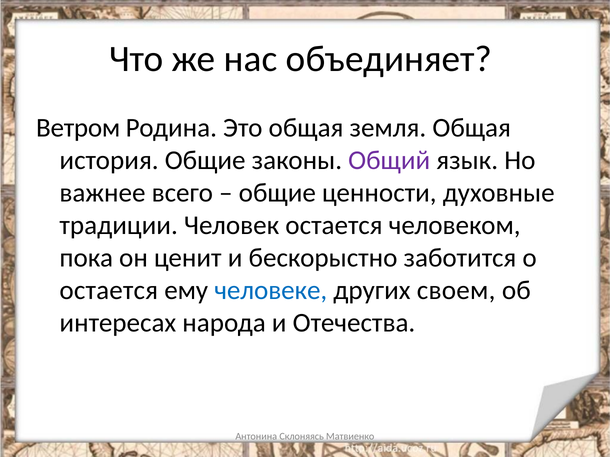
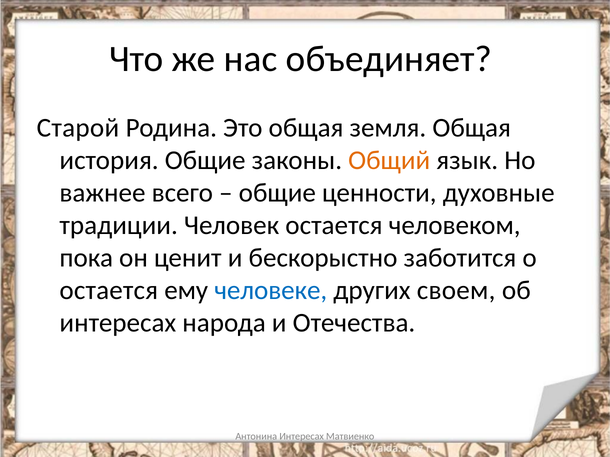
Ветром: Ветром -> Старой (78, 128)
Общий colour: purple -> orange (389, 161)
Антонина Склоняясь: Склоняясь -> Интересах (302, 437)
